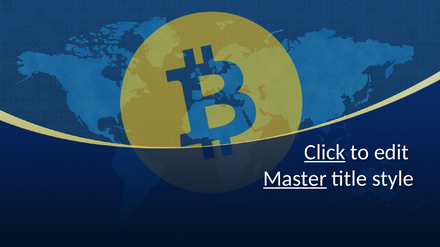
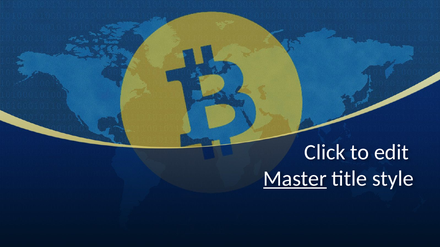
Click underline: present -> none (325, 152)
